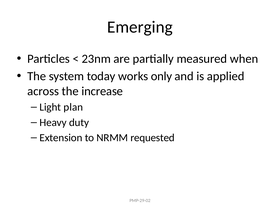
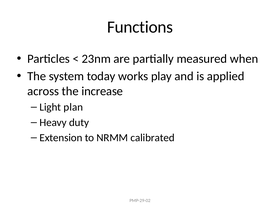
Emerging: Emerging -> Functions (140, 27)
only: only -> play (161, 76)
requested: requested -> calibrated (153, 138)
